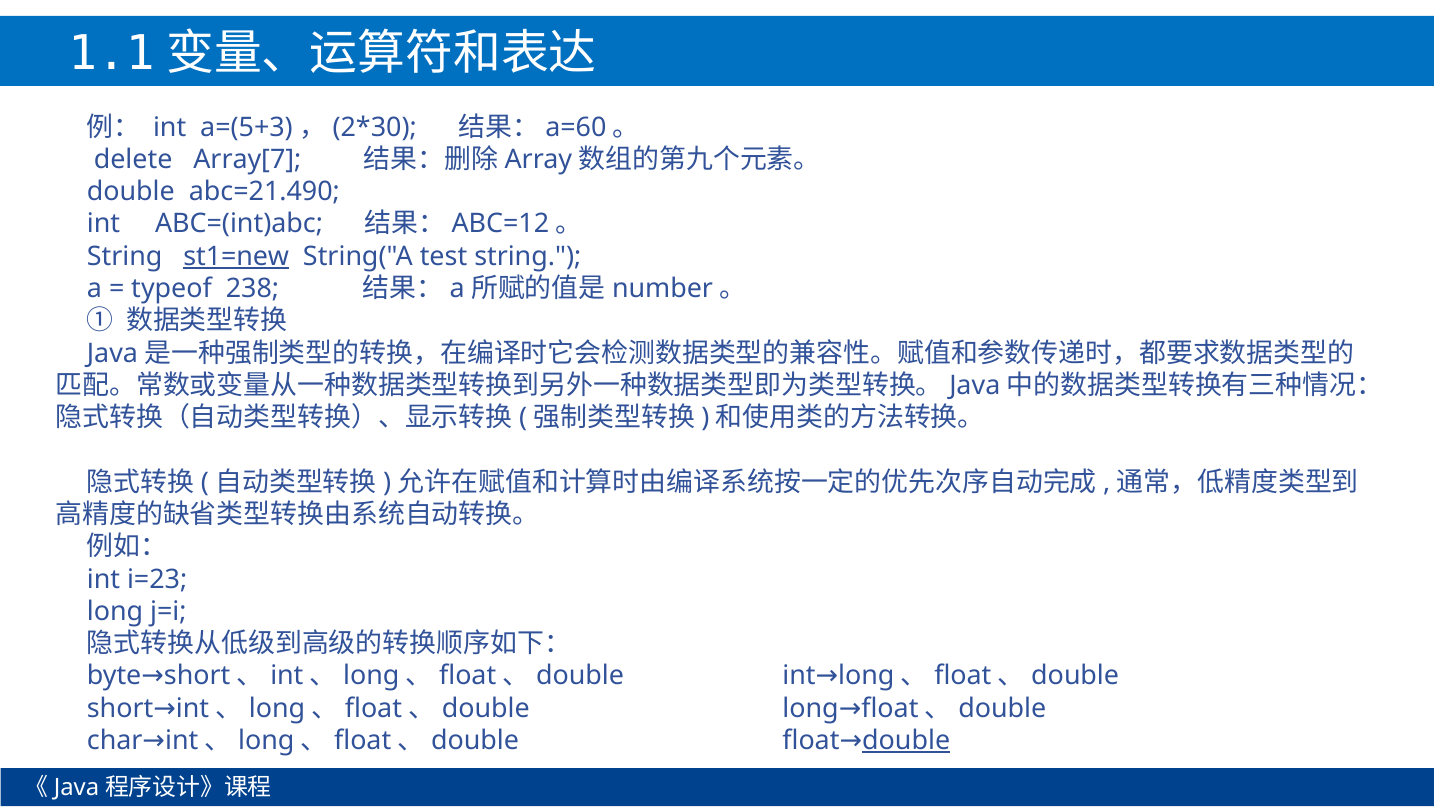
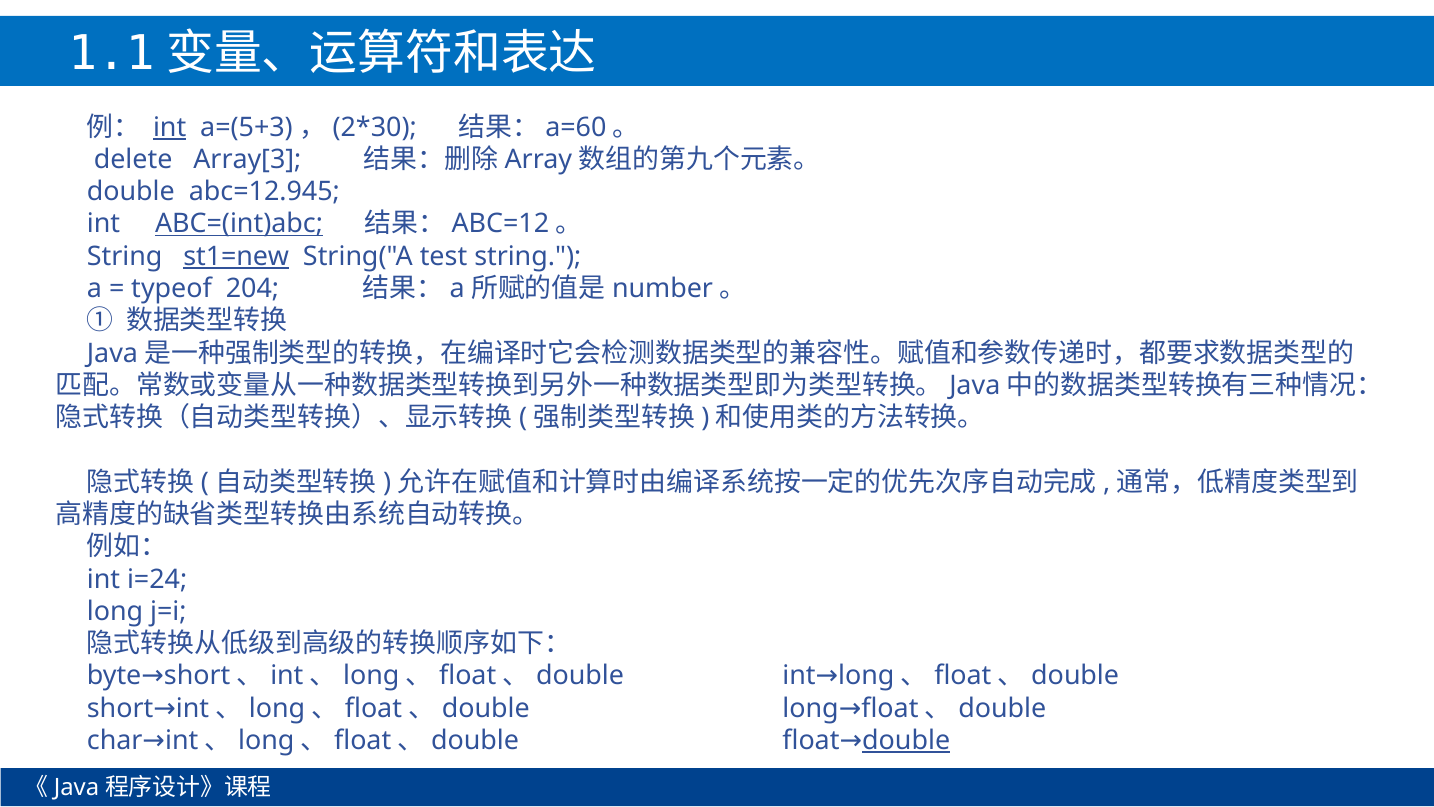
int underline: none -> present (170, 127)
Array[7: Array[7 -> Array[3 (247, 159)
abc=21.490: abc=21.490 -> abc=12.945 (264, 192)
ABC=(int)abc underline: none -> present (239, 224)
238: 238 -> 204 (252, 288)
i=23: i=23 -> i=24 (157, 579)
